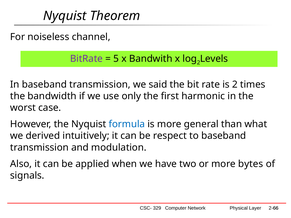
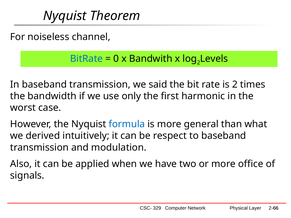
BitRate colour: purple -> blue (86, 59)
5: 5 -> 0 (116, 59)
bytes: bytes -> office (251, 164)
